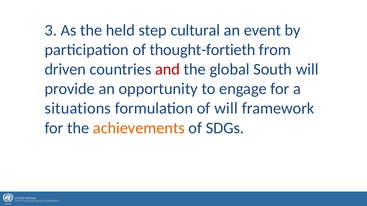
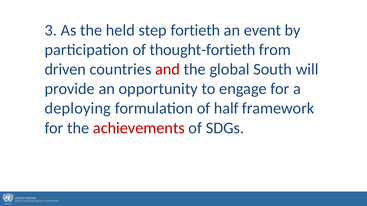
cultural: cultural -> fortieth (195, 30)
situations: situations -> deploying (78, 109)
of will: will -> half (226, 109)
achievements colour: orange -> red (139, 128)
